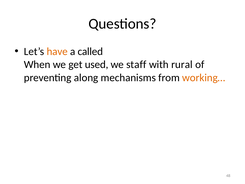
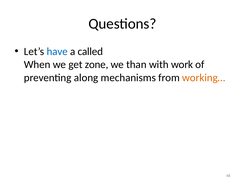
have colour: orange -> blue (57, 51)
used: used -> zone (97, 64)
staff: staff -> than (136, 64)
rural: rural -> work (182, 64)
